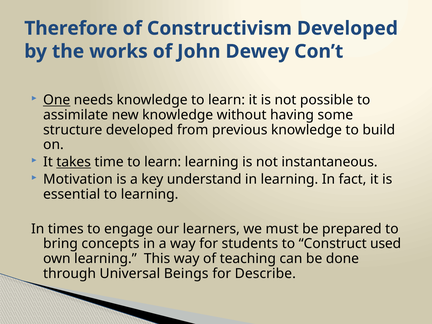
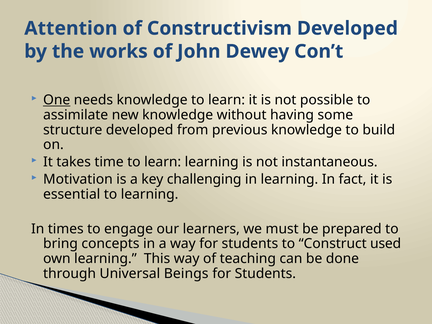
Therefore: Therefore -> Attention (71, 28)
takes underline: present -> none (74, 162)
understand: understand -> challenging (204, 179)
Describe: Describe -> Students (265, 274)
